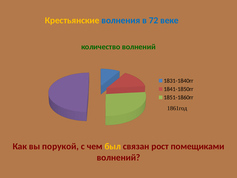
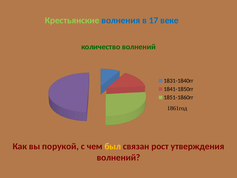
Крестьянские colour: yellow -> light green (72, 20)
72: 72 -> 17 (154, 20)
помещиками: помещиками -> утверждения (198, 146)
